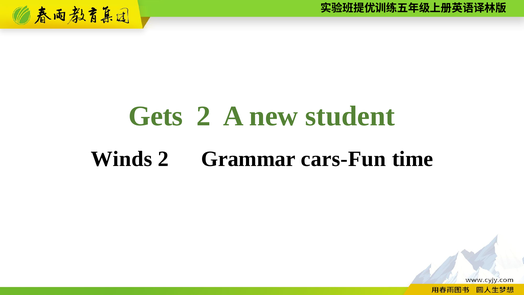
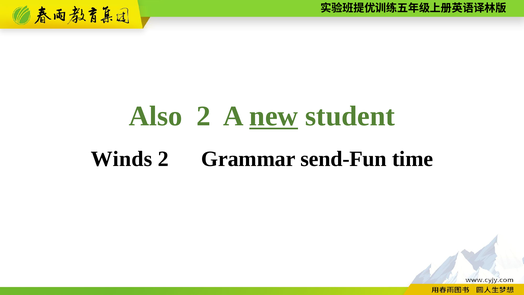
Gets: Gets -> Also (156, 116)
new underline: none -> present (274, 116)
cars-Fun: cars-Fun -> send-Fun (344, 159)
